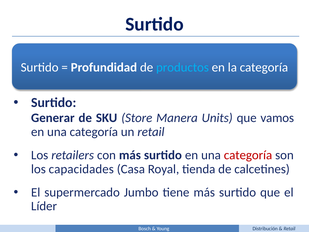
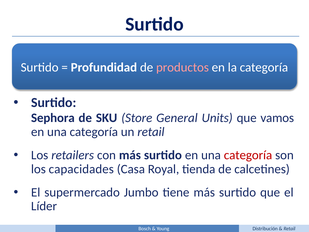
productos colour: light blue -> pink (182, 67)
Generar: Generar -> Sephora (53, 118)
Manera: Manera -> General (177, 118)
